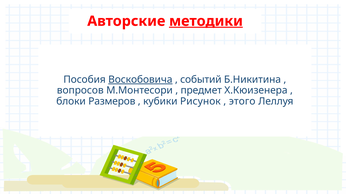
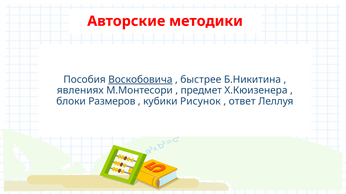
методики underline: present -> none (206, 21)
событий: событий -> быстрее (201, 80)
вопросов: вопросов -> явлениях (80, 91)
этого: этого -> ответ (242, 102)
